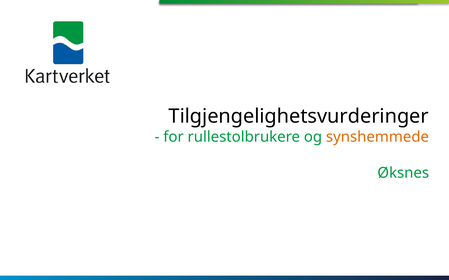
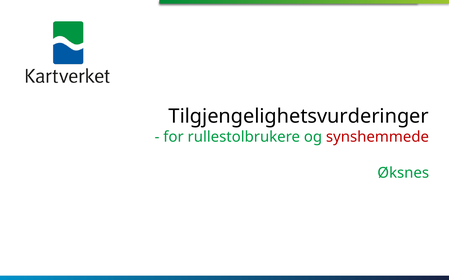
synshemmede colour: orange -> red (377, 137)
